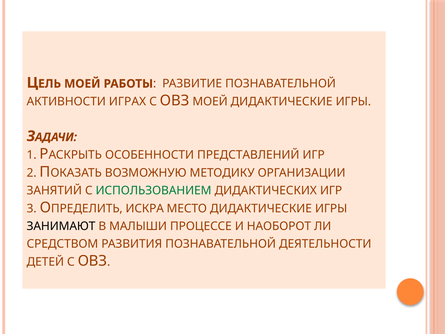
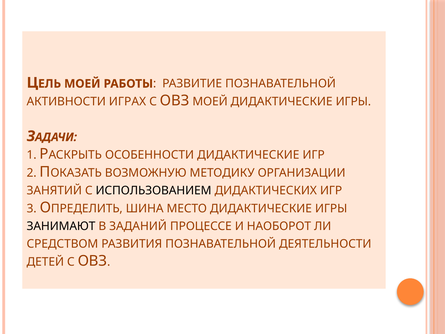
ОСОБЕННОСТИ ПРЕДСТАВЛЕНИЙ: ПРЕДСТАВЛЕНИЙ -> ДИДАКТИЧЕСКИЕ (248, 155)
ИСПОЛЬЗОВАНИЕМ colour: green -> black (154, 190)
ИСКРА: ИСКРА -> ШИНА (145, 208)
МАЛЫШИ: МАЛЫШИ -> ЗАДАНИЙ (138, 226)
